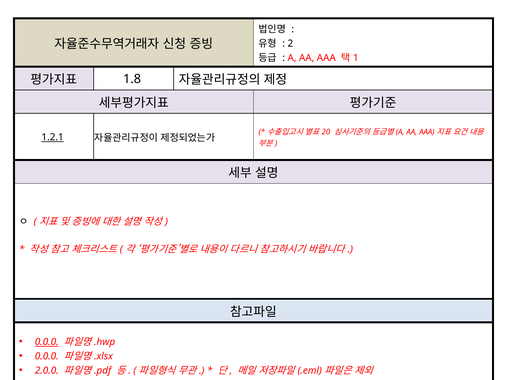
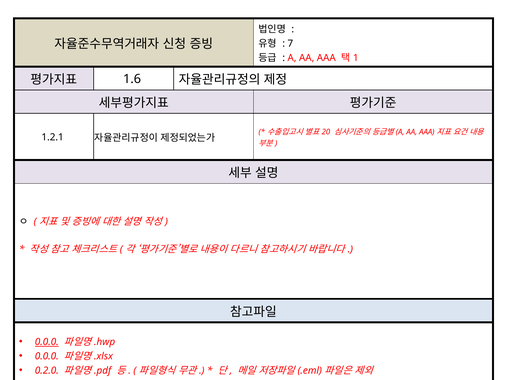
2: 2 -> 7 (290, 44)
1.8: 1.8 -> 1.6 (132, 79)
1.2.1 underline: present -> none (53, 137)
2.0.0: 2.0.0 -> 0.2.0 (47, 371)
